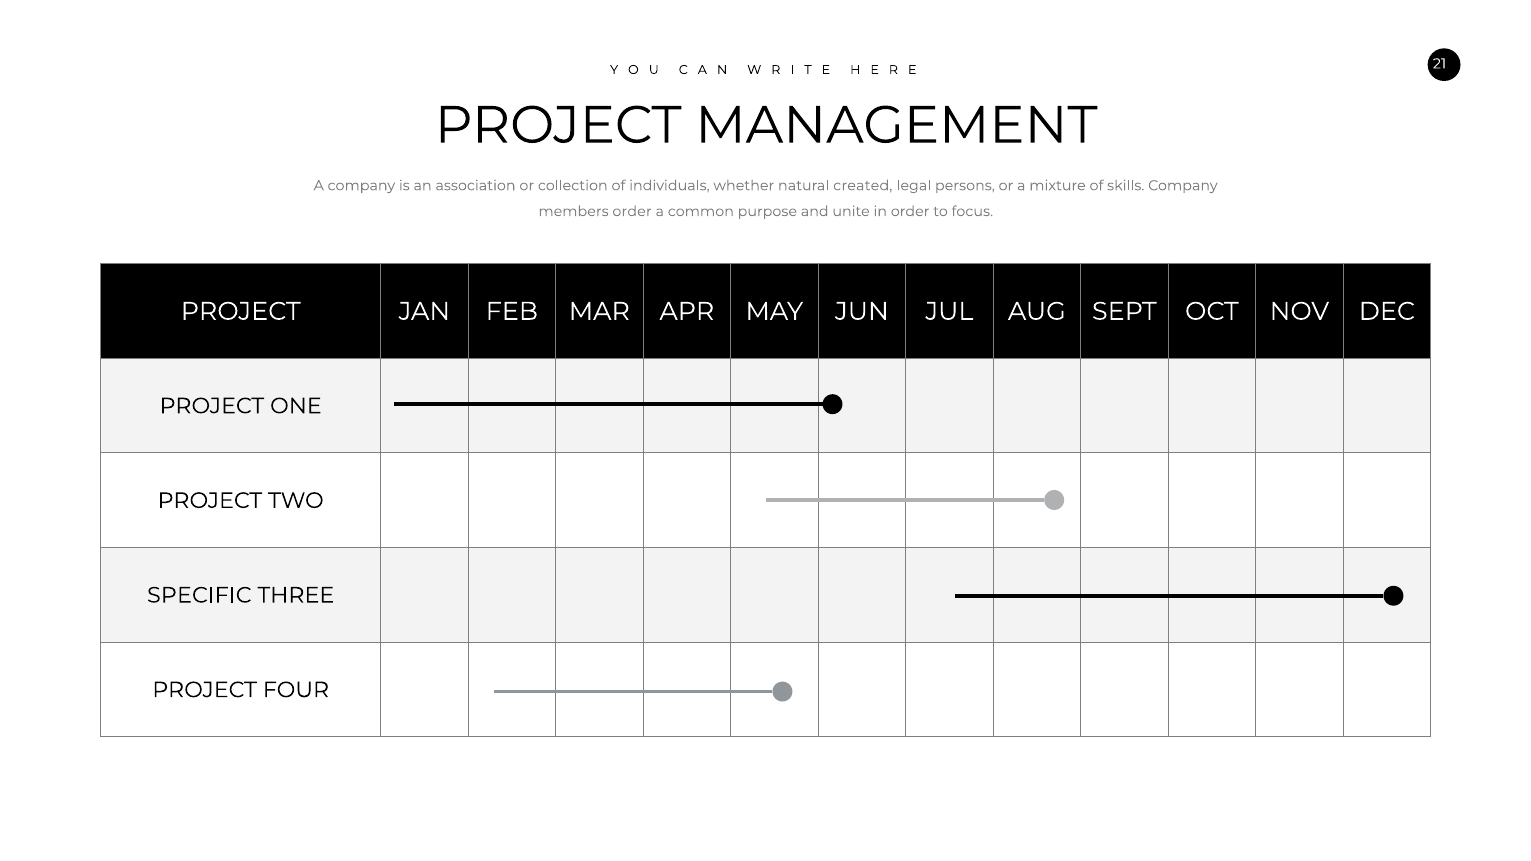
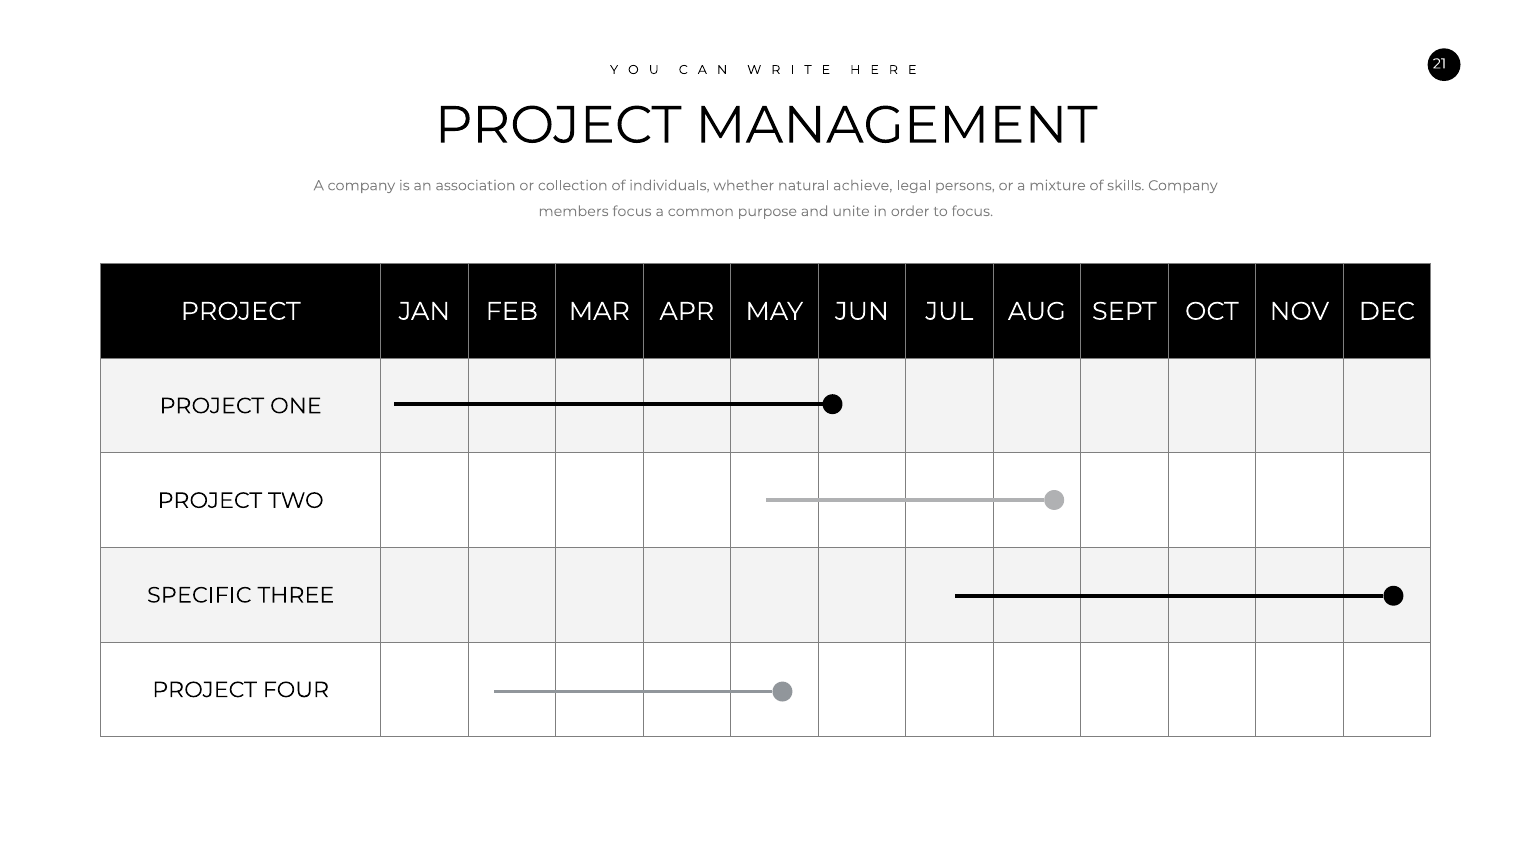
created: created -> achieve (863, 186)
members order: order -> focus (632, 211)
